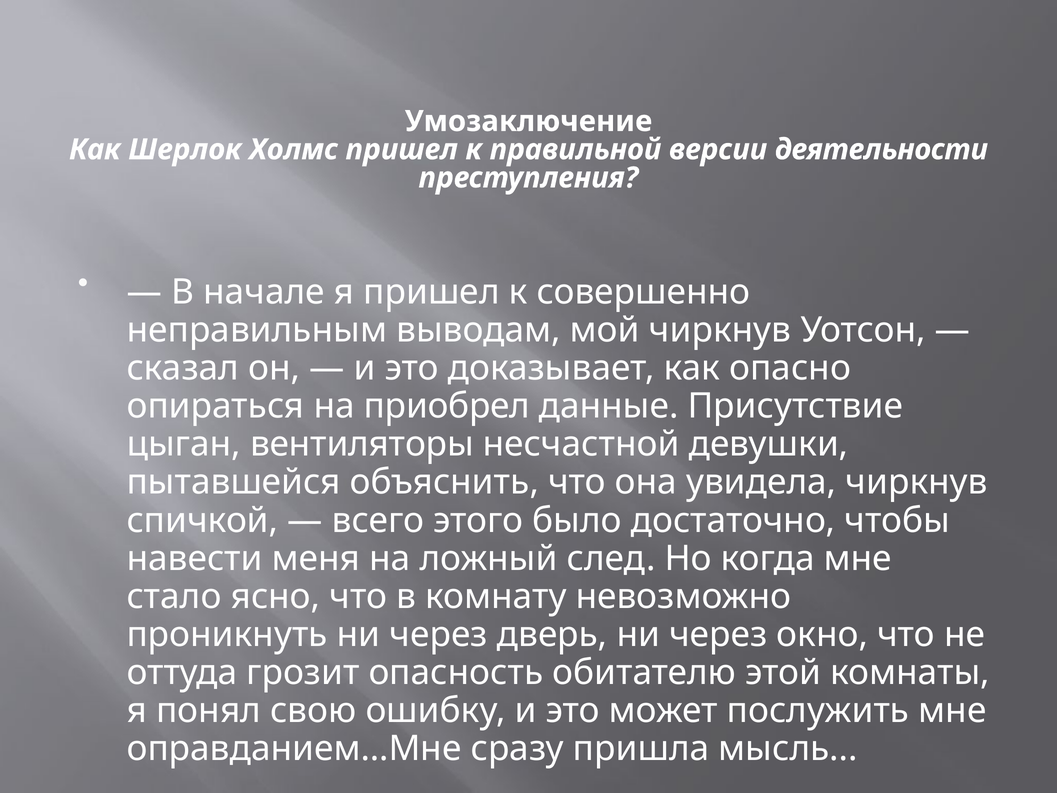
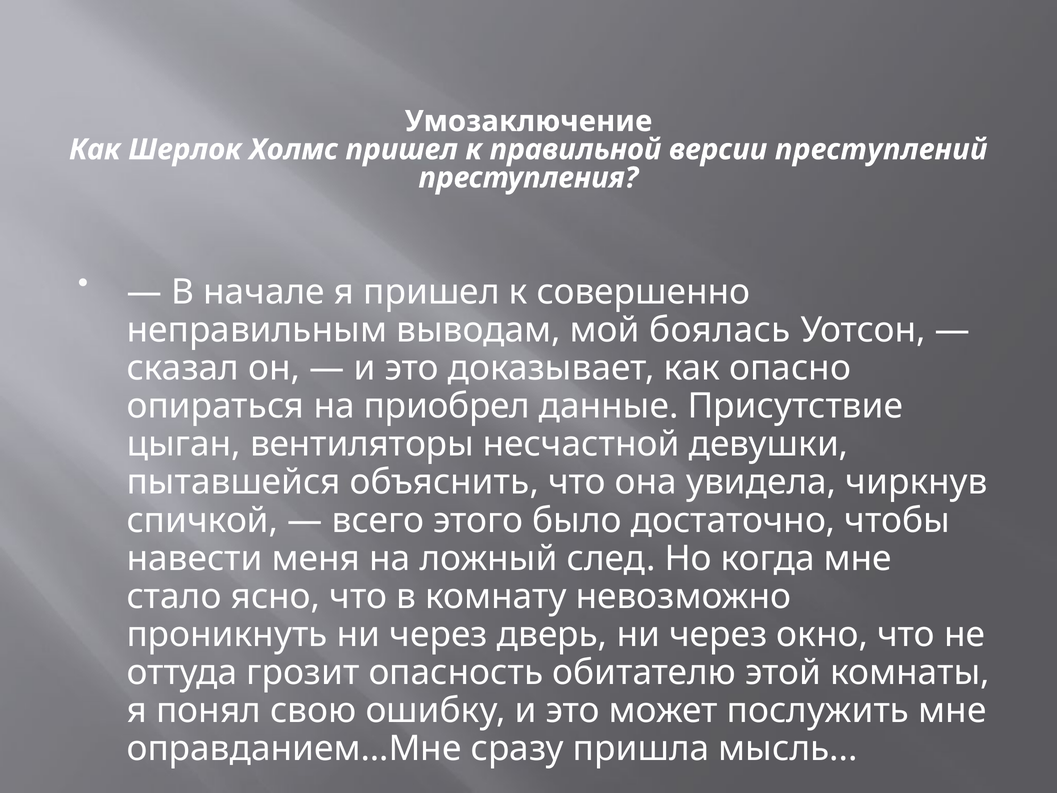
деятельности: деятельности -> преступлений (881, 150)
мой чиркнув: чиркнув -> боялась (720, 330)
